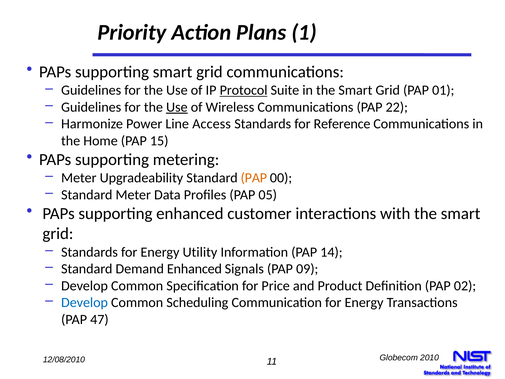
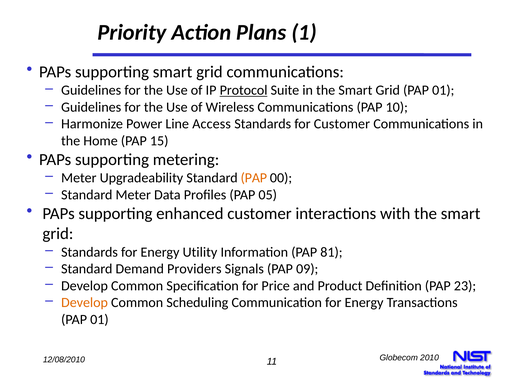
Use underline: present -> none (177, 107)
22: 22 -> 10 (397, 107)
for Reference: Reference -> Customer (342, 124)
14: 14 -> 81 (331, 252)
Demand Enhanced: Enhanced -> Providers (194, 269)
02: 02 -> 23 (465, 286)
Develop colour: blue -> orange (85, 302)
47: 47 -> 01 (99, 319)
